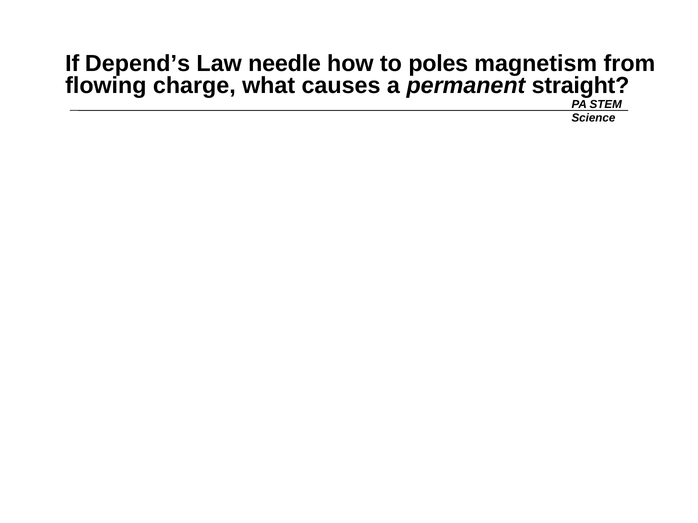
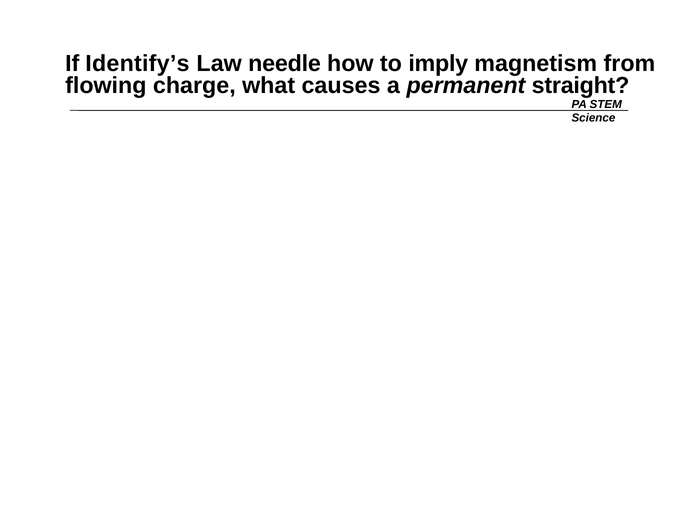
Depend’s: Depend’s -> Identify’s (137, 63)
poles: poles -> imply (438, 63)
